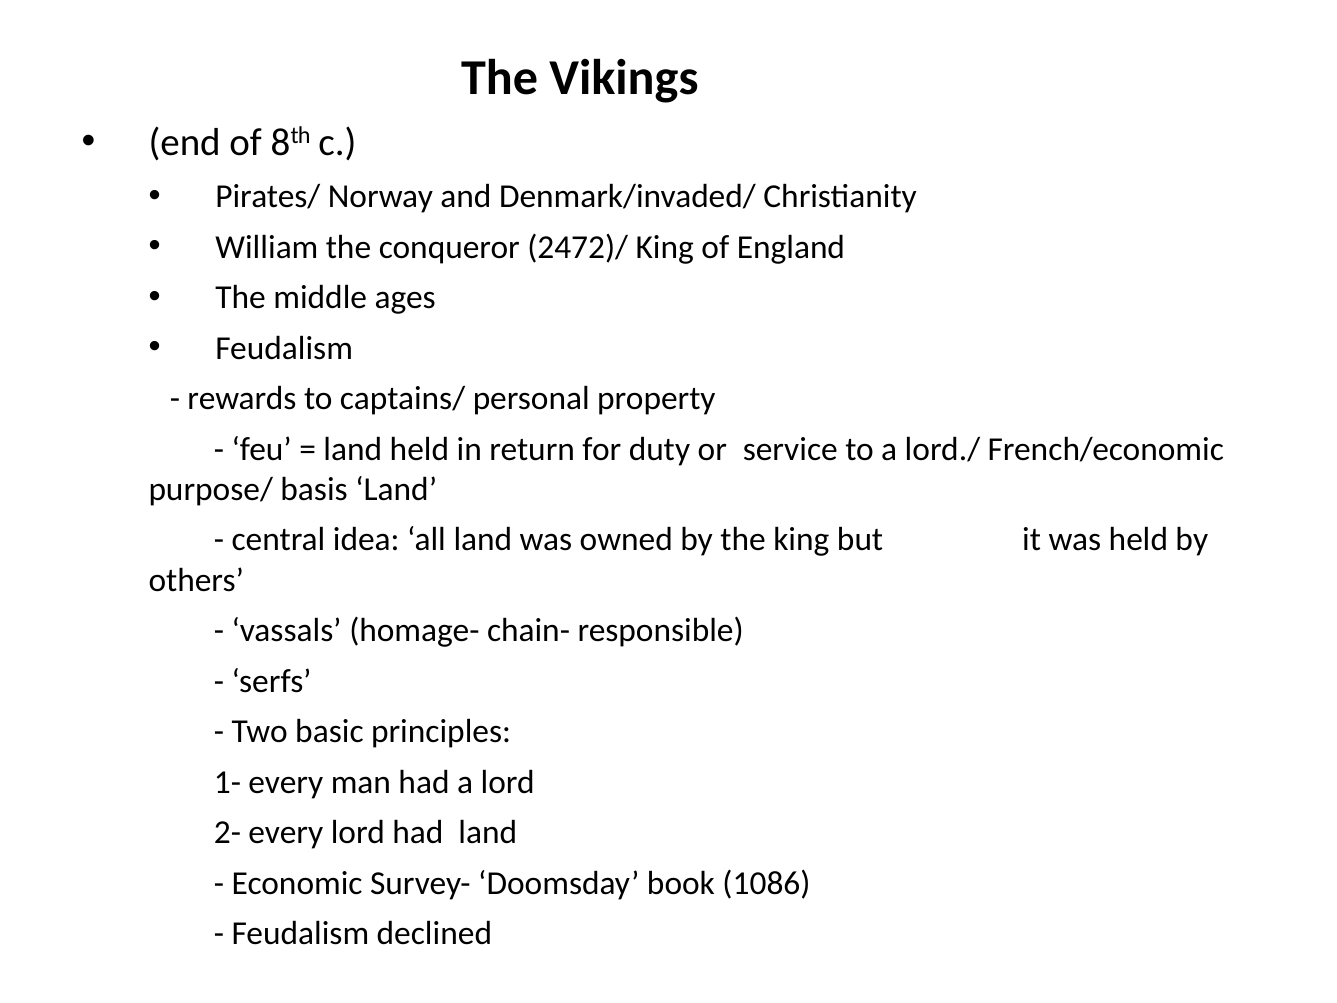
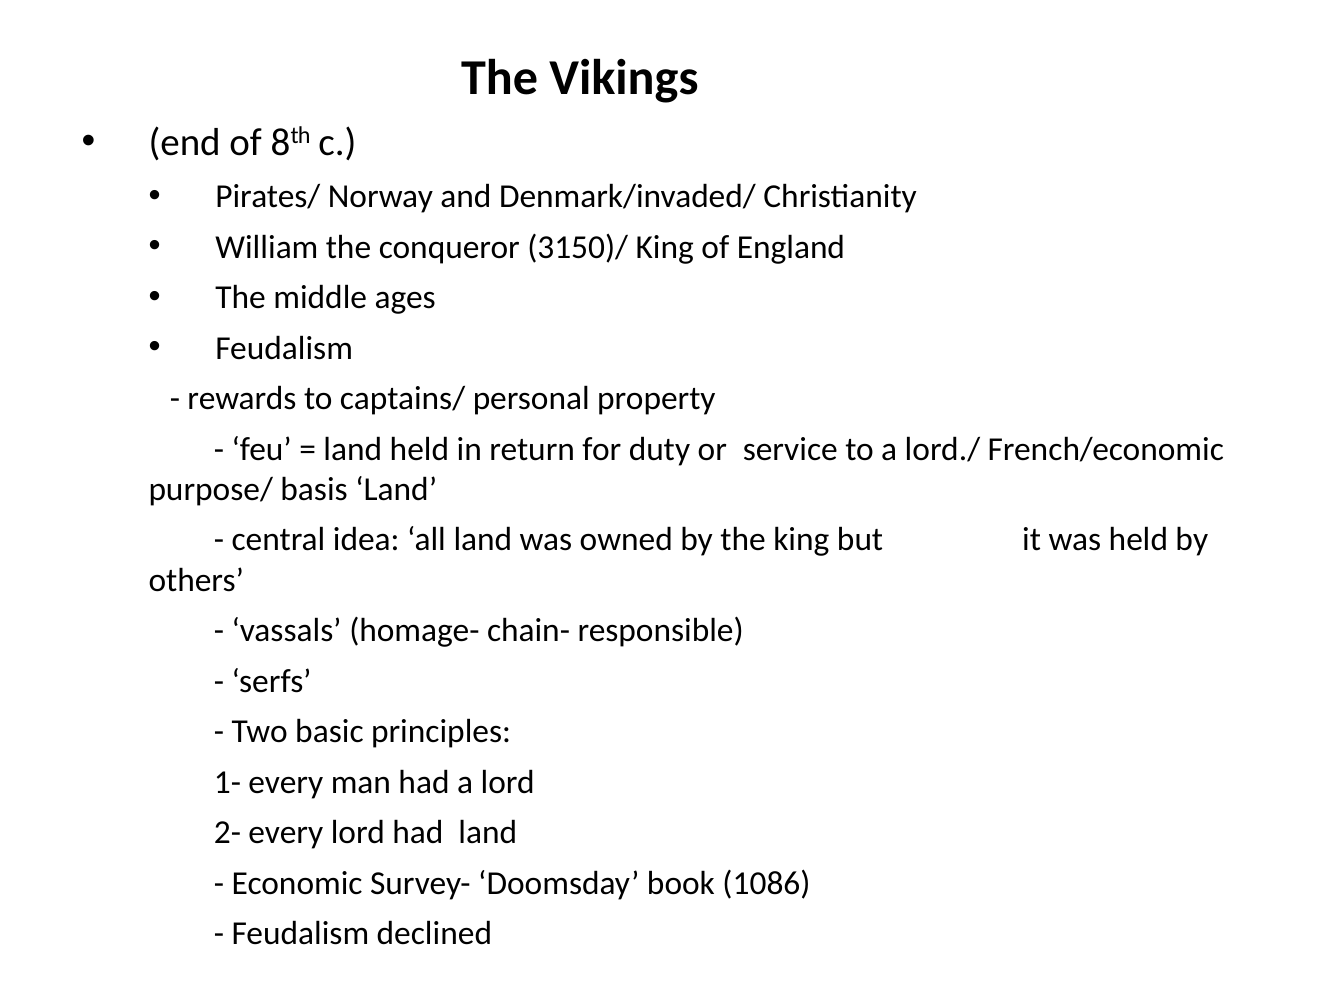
2472)/: 2472)/ -> 3150)/ (578, 247)
